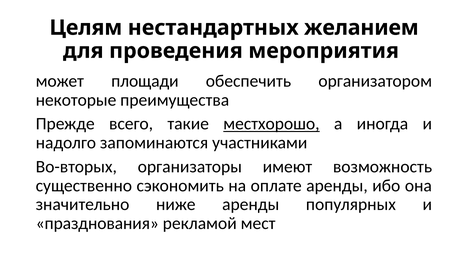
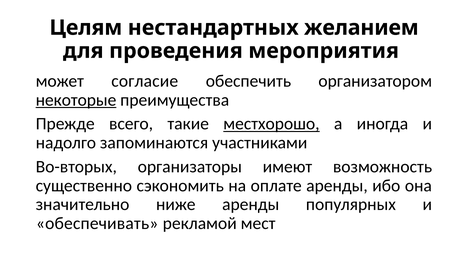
площади: площади -> согласие (145, 81)
некоторые underline: none -> present (76, 100)
празднования: празднования -> обеспечивать (97, 224)
